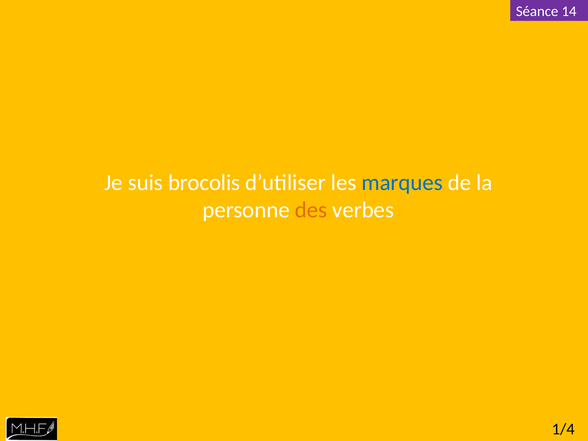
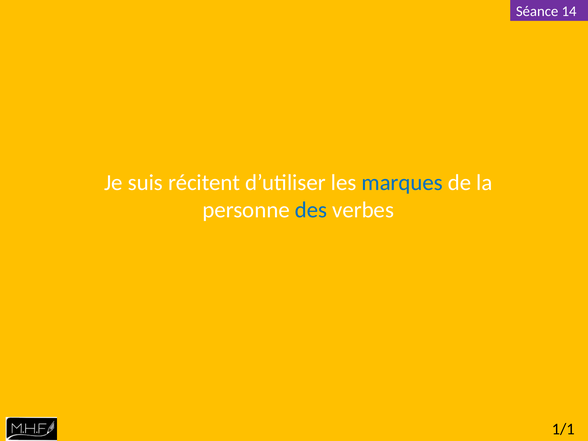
brocolis: brocolis -> récitent (204, 182)
des colour: orange -> blue (311, 210)
1/4: 1/4 -> 1/1 (563, 429)
